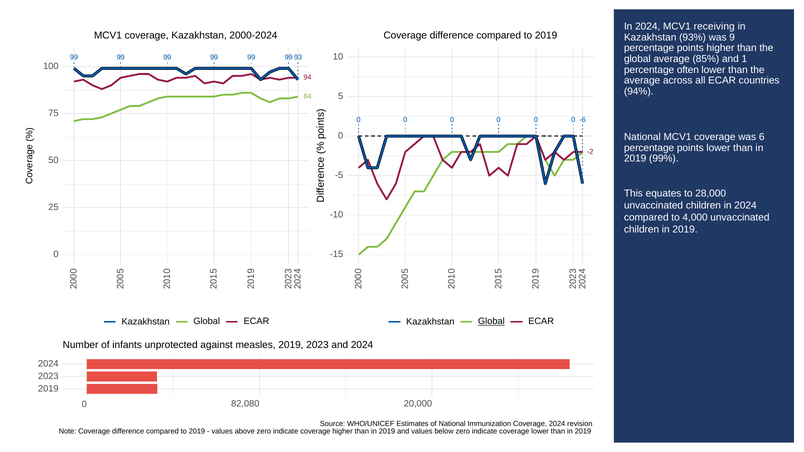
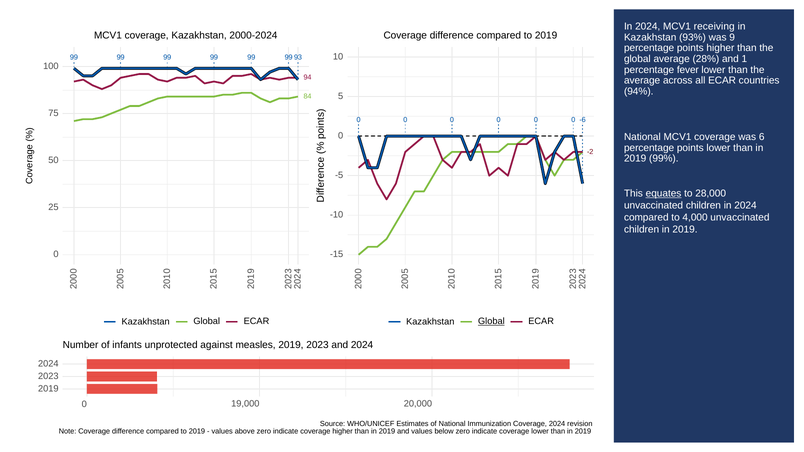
85%: 85% -> 28% (706, 59)
often: often -> fever (688, 70)
equates underline: none -> present (664, 194)
82,080: 82,080 -> 19,000 (245, 404)
